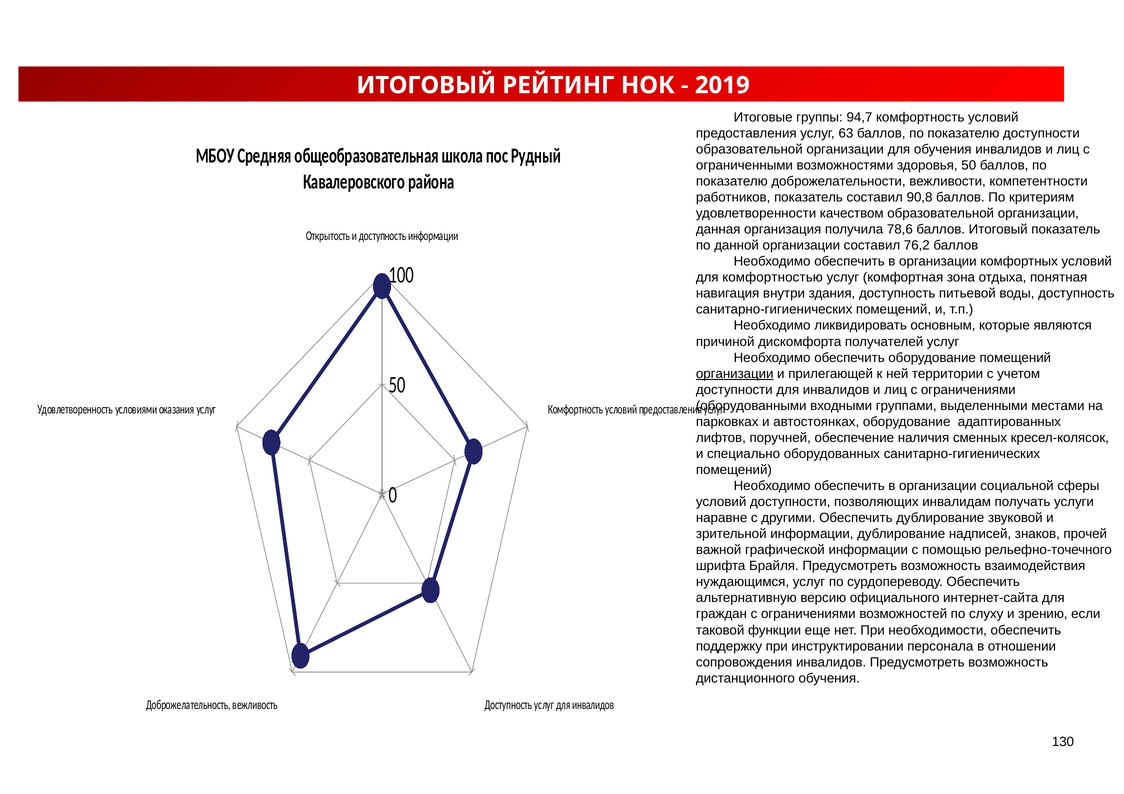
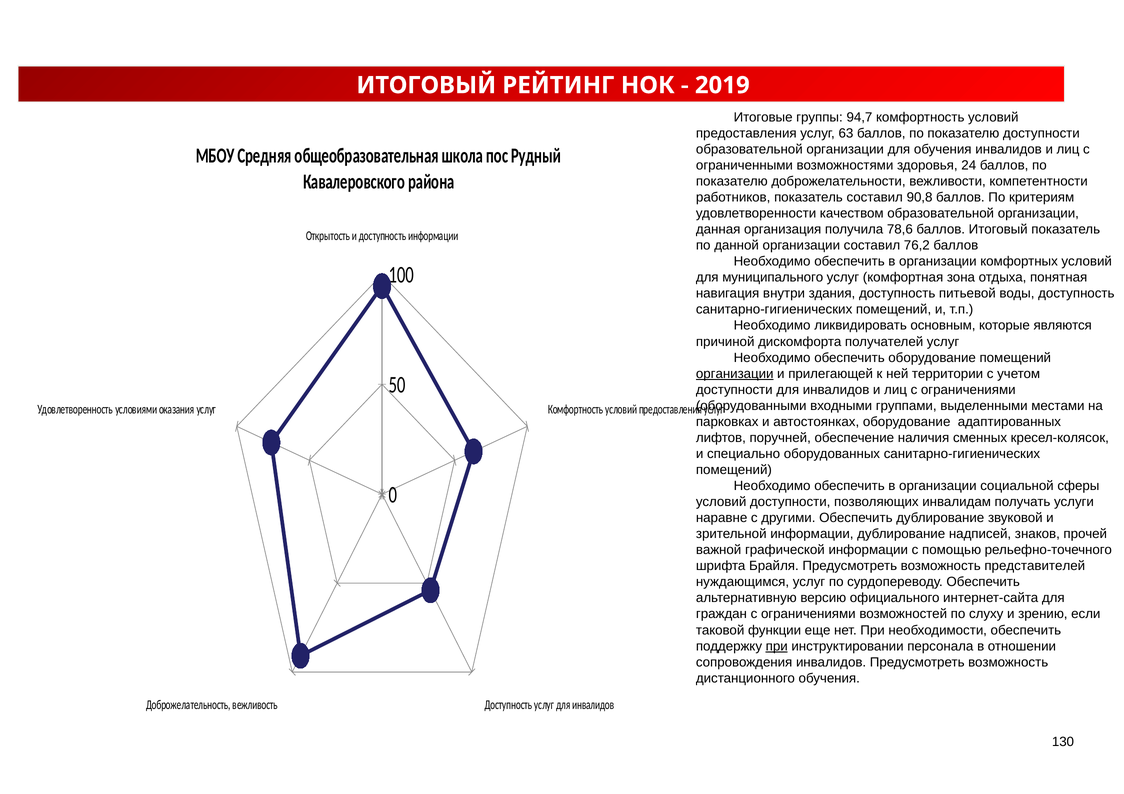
здоровья 50: 50 -> 24 (969, 165)
комфортностью: комфортностью -> муниципального (773, 278)
взаимодействия: взаимодействия -> представителей (1035, 567)
при underline: none -> present (777, 647)
